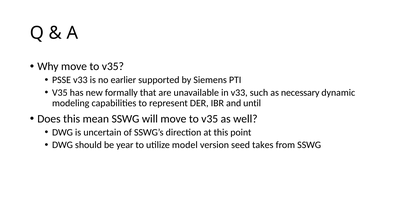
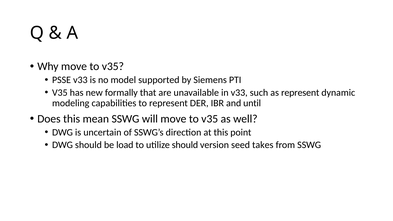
earlier: earlier -> model (123, 80)
as necessary: necessary -> represent (300, 93)
year: year -> load (125, 145)
utilize model: model -> should (185, 145)
